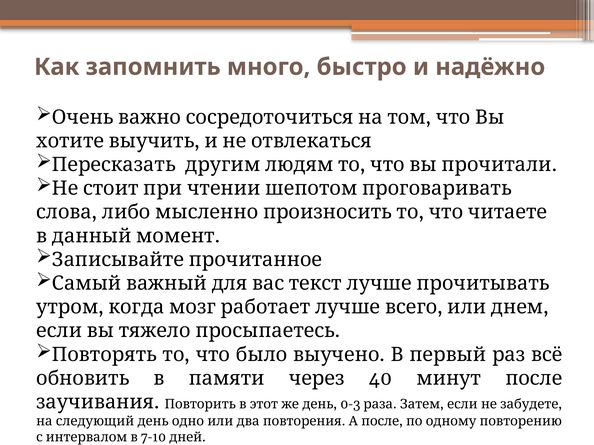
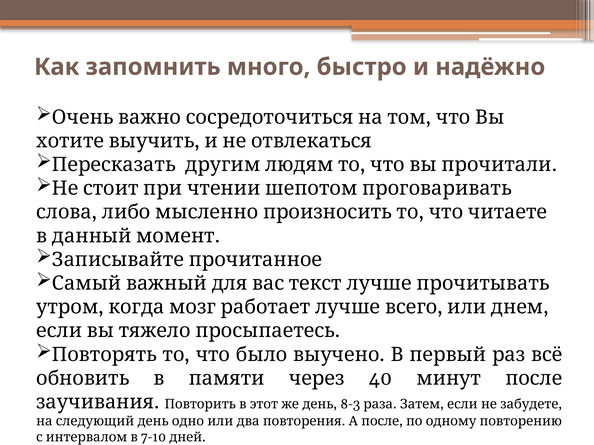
0-3: 0-3 -> 8-3 (350, 405)
